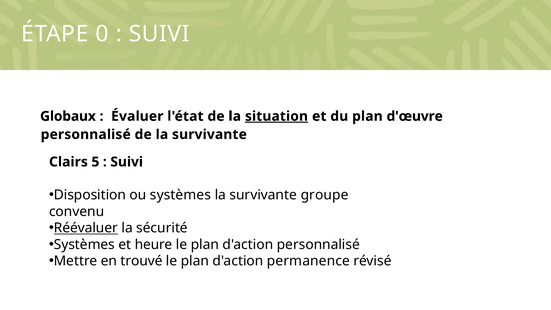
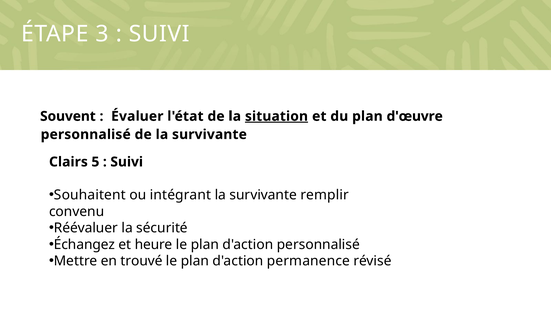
0: 0 -> 3 (102, 34)
Globaux: Globaux -> Souvent (68, 116)
Disposition: Disposition -> Souhaitent (90, 195)
ou systèmes: systèmes -> intégrant (181, 195)
groupe: groupe -> remplir (325, 195)
Réévaluer underline: present -> none (86, 228)
Systèmes: Systèmes -> Échangez (84, 245)
